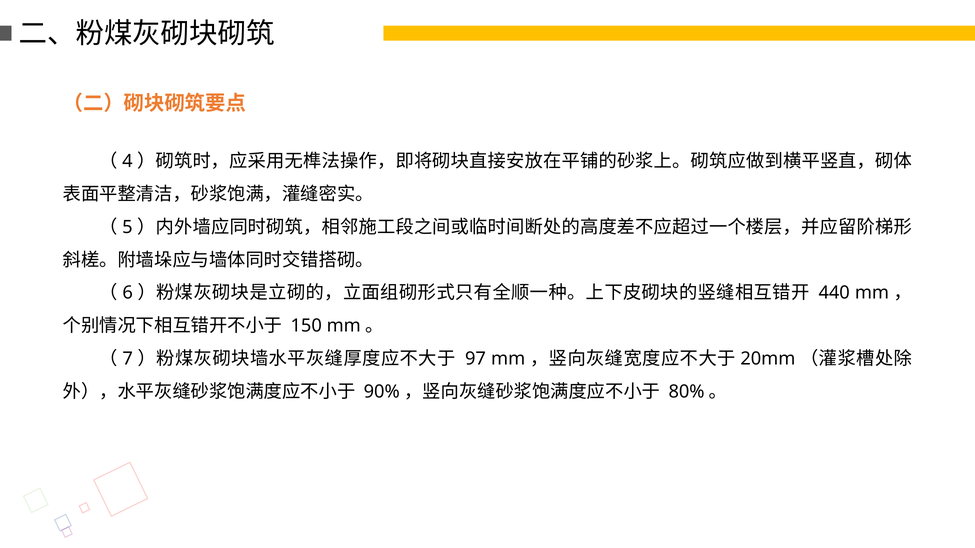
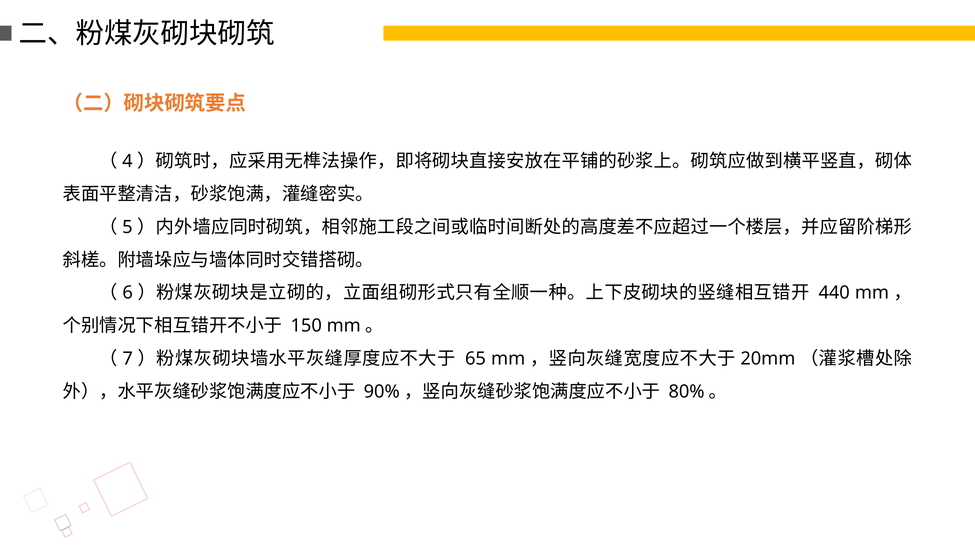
97: 97 -> 65 (476, 359)
